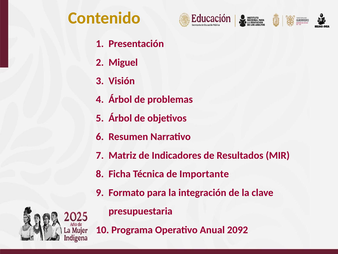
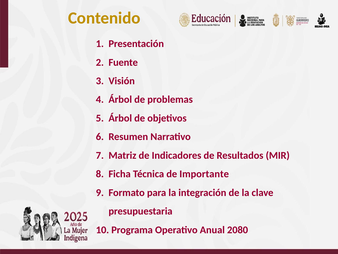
Miguel: Miguel -> Fuente (123, 62)
2092: 2092 -> 2080 (238, 229)
